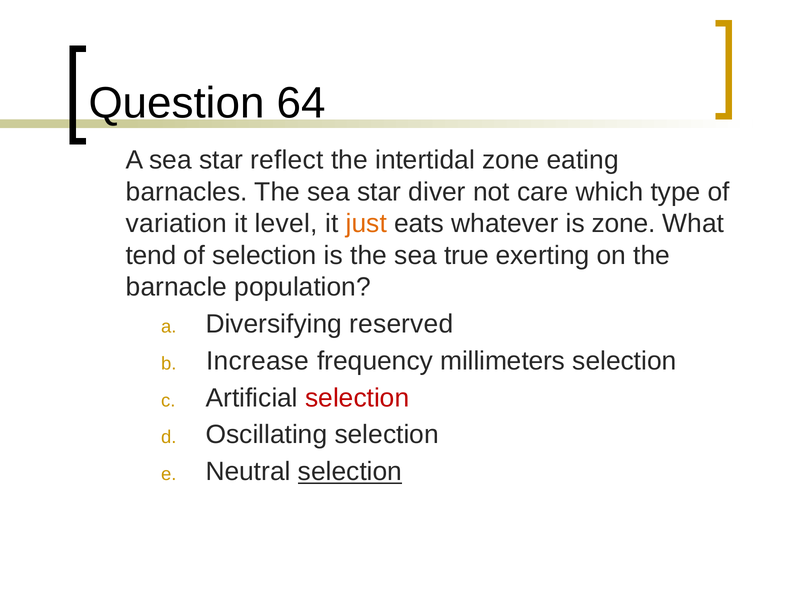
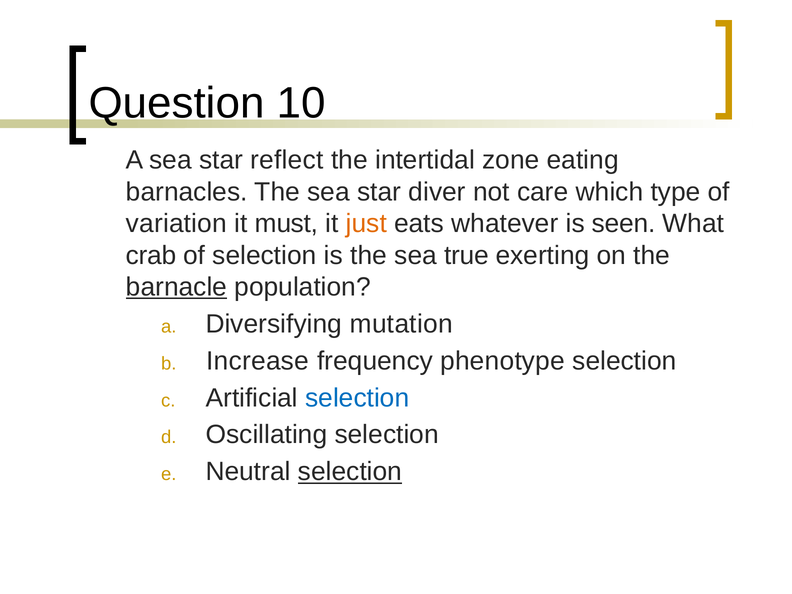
64: 64 -> 10 (301, 103)
level: level -> must (287, 224)
is zone: zone -> seen (624, 224)
tend: tend -> crab (151, 255)
barnacle underline: none -> present (176, 287)
reserved: reserved -> mutation (401, 324)
millimeters: millimeters -> phenotype (503, 361)
selection colour: red -> blue (357, 398)
